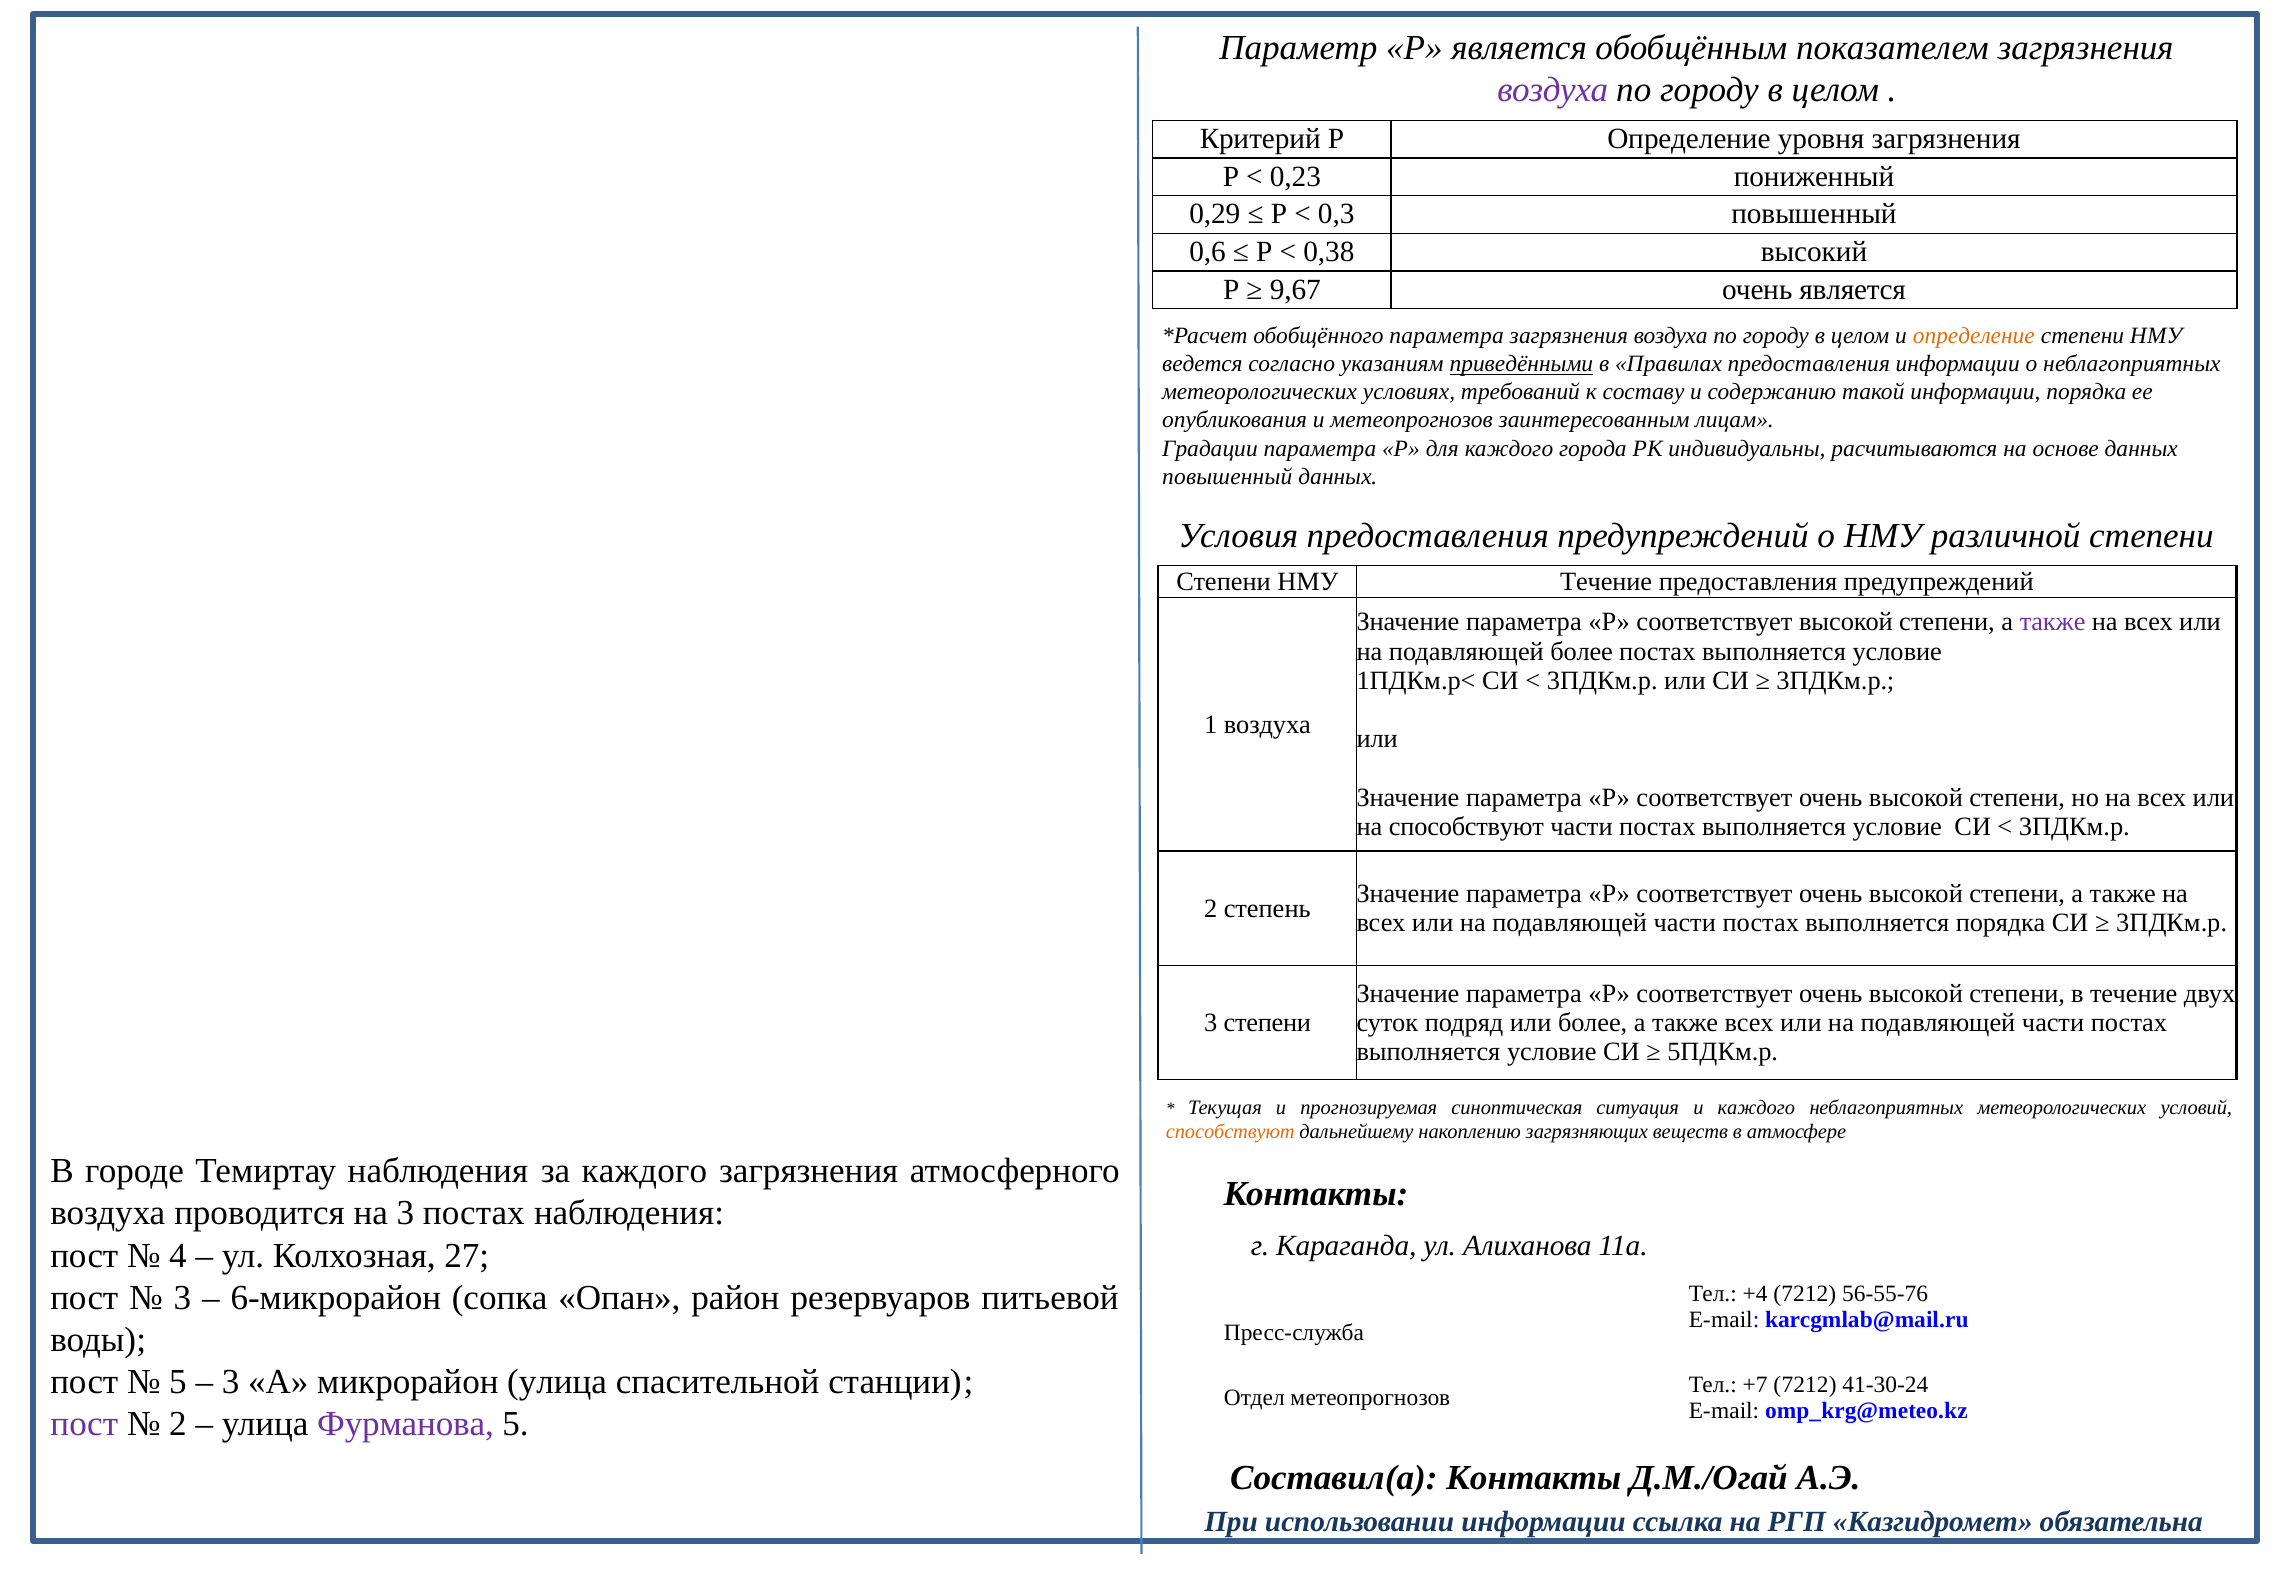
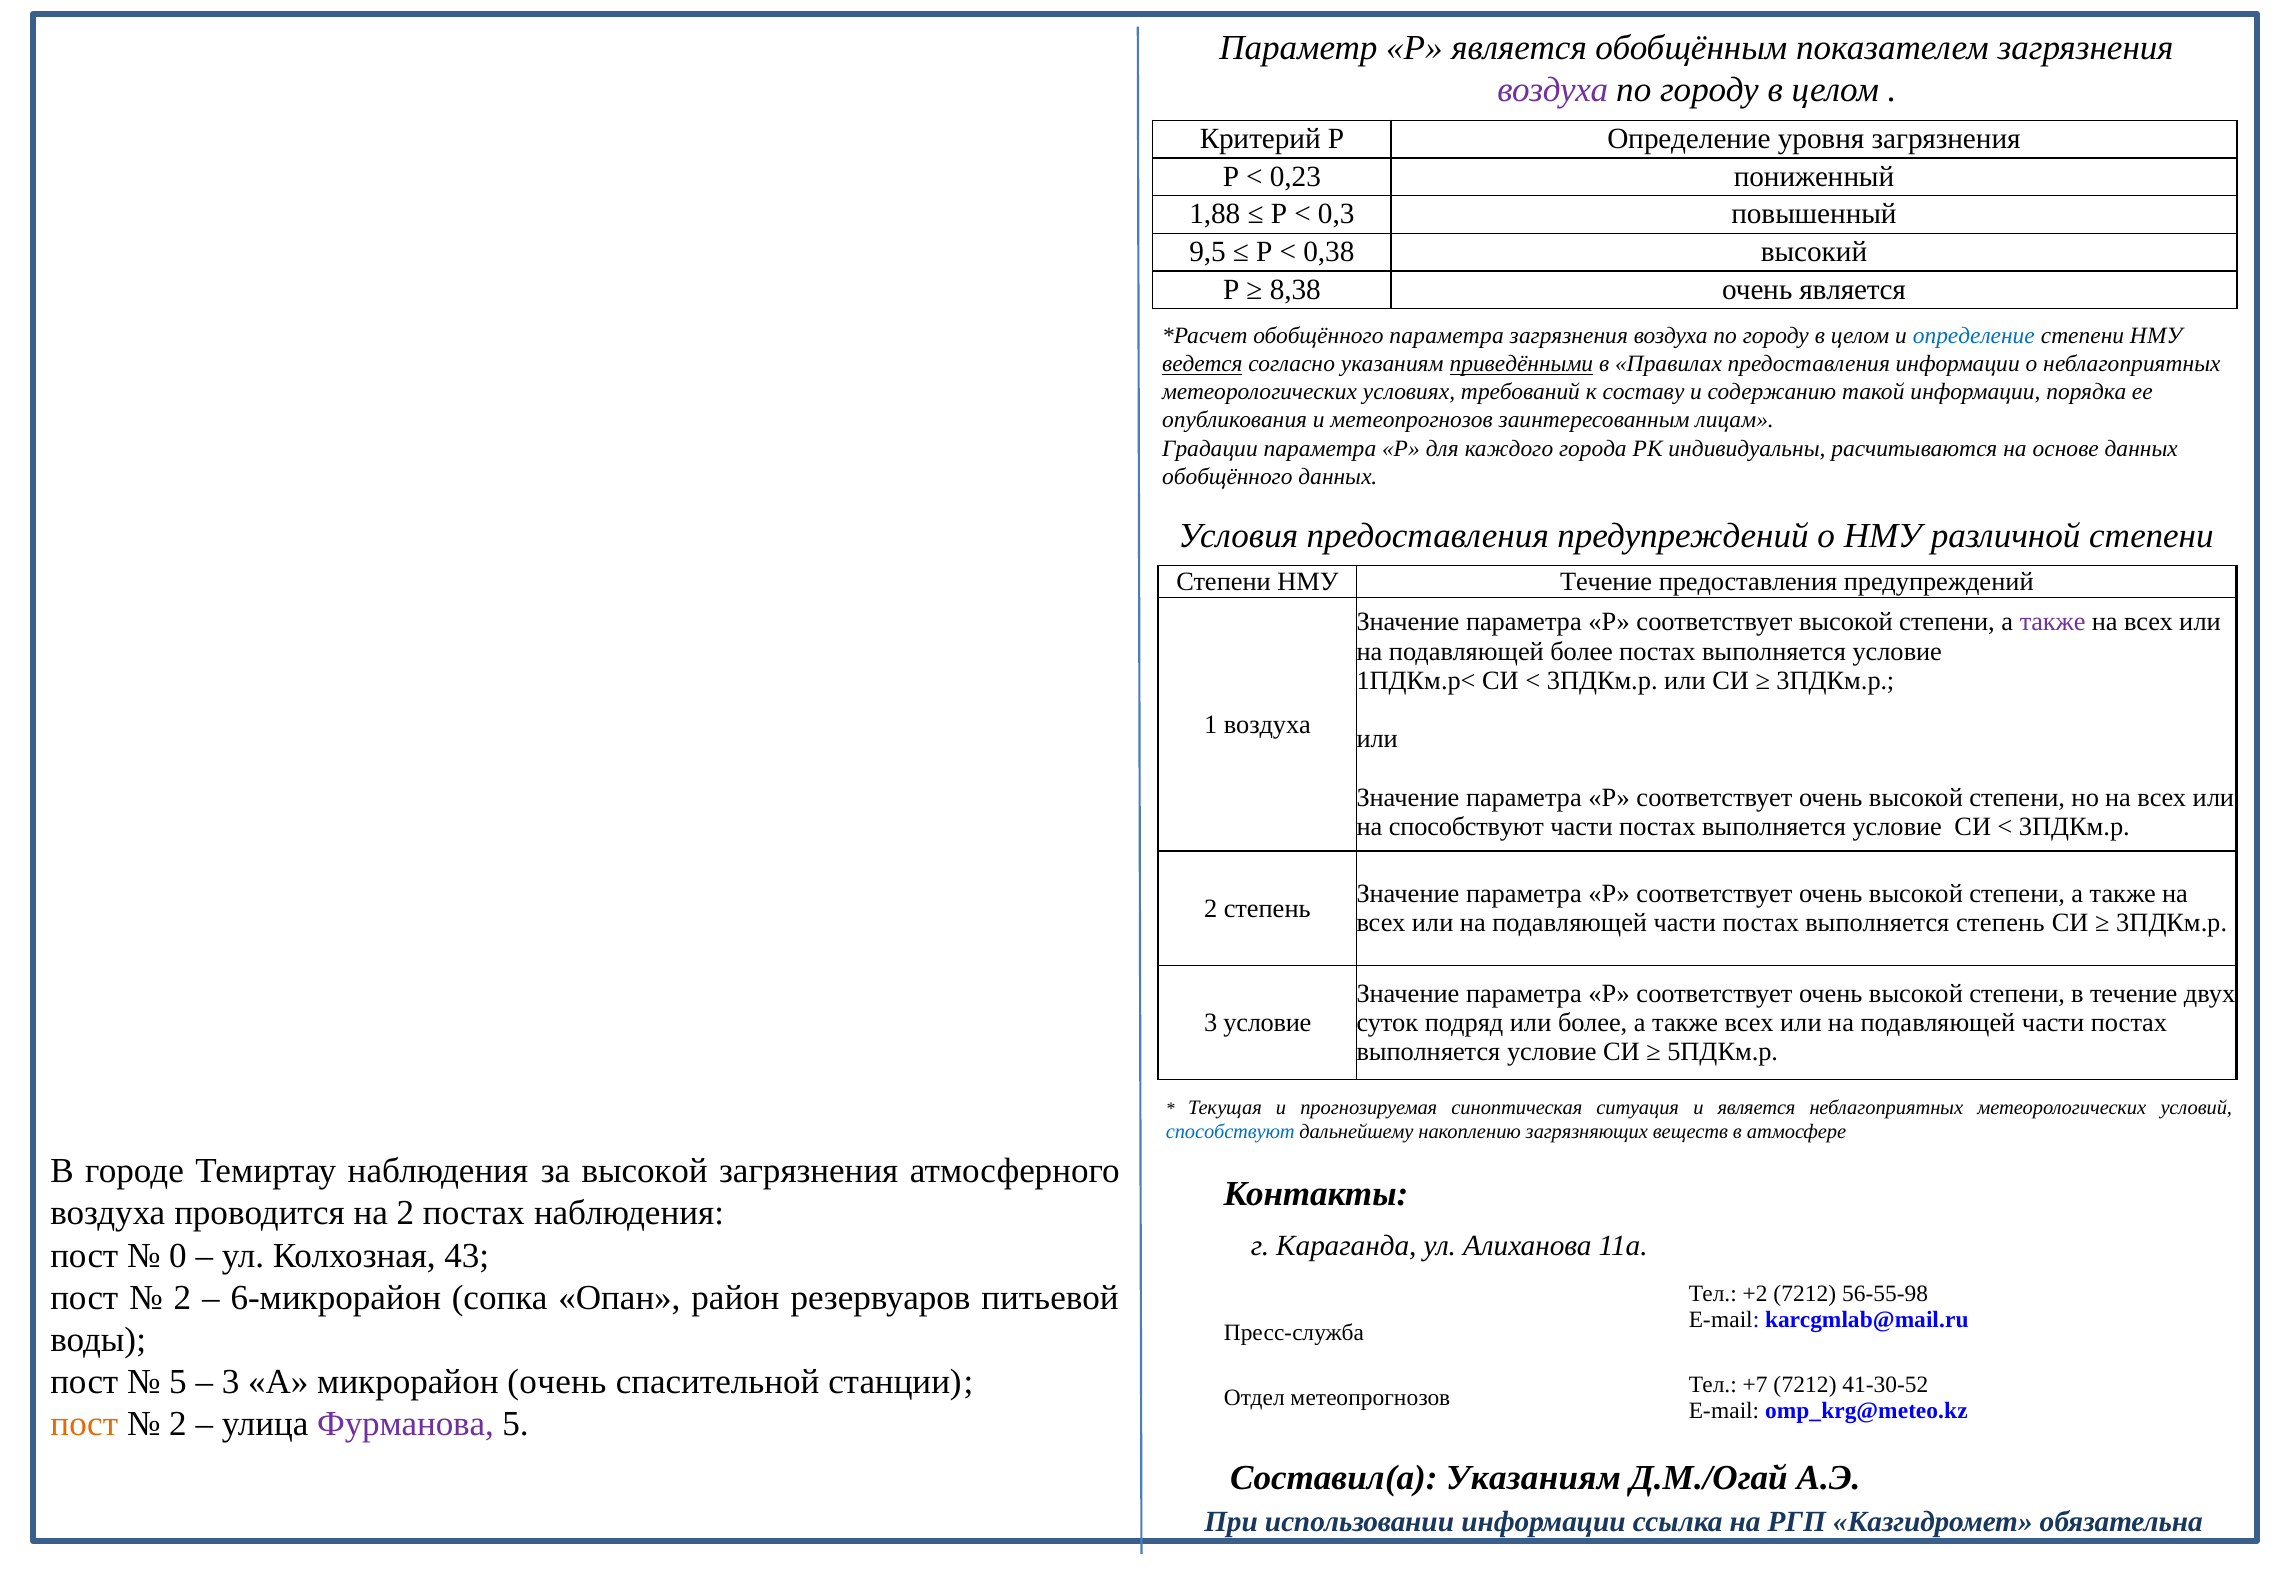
0,29: 0,29 -> 1,88 (1215, 214)
0,6: 0,6 -> 9,5 (1208, 252)
9,67: 9,67 -> 8,38 (1295, 290)
определение colour: orange -> blue (1974, 336)
ведется underline: none -> present (1202, 364)
повышенный: повышенный -> обобщённого (1227, 476)
выполняется порядка: порядка -> степень (2000, 923)
3 степени: степени -> условие (1267, 1022)
и каждого: каждого -> является (1756, 1107)
способствуют colour: orange -> blue (1230, 1132)
за каждого: каждого -> высокой (645, 1171)
на 3: 3 -> 2 (405, 1213)
4: 4 -> 0 (178, 1255)
27: 27 -> 43 (467, 1255)
3: 3 -> 2 (182, 1297)
+4: +4 -> +2 (1755, 1293)
56-55-76: 56-55-76 -> 56-55-98 (1885, 1293)
микрорайон улица: улица -> очень (557, 1382)
41-30-24: 41-30-24 -> 41-30-52 (1885, 1385)
пост colour: purple -> orange (84, 1424)
Составил(а Контакты: Контакты -> Указаниям (1534, 1477)
